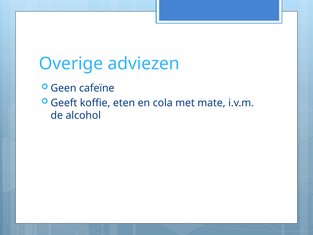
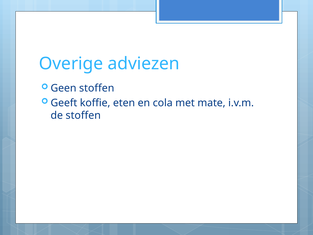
Geen cafeïne: cafeïne -> stoffen (97, 88)
de alcohol: alcohol -> stoffen (83, 115)
